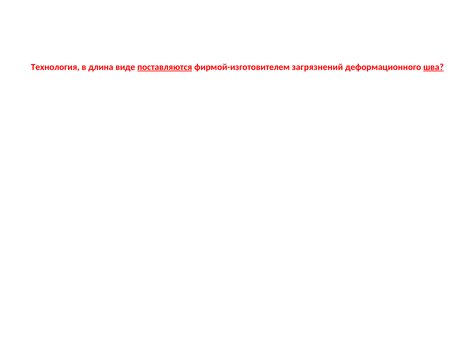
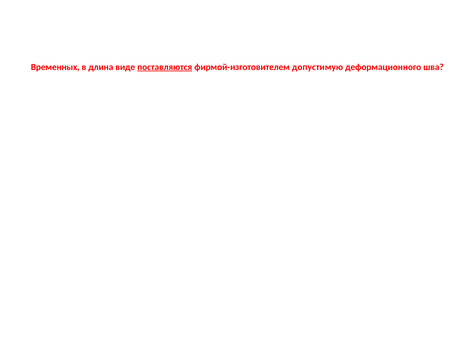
Технология: Технология -> Временных (55, 67)
загрязнений: загрязнений -> допустимую (317, 67)
шва underline: present -> none (433, 67)
